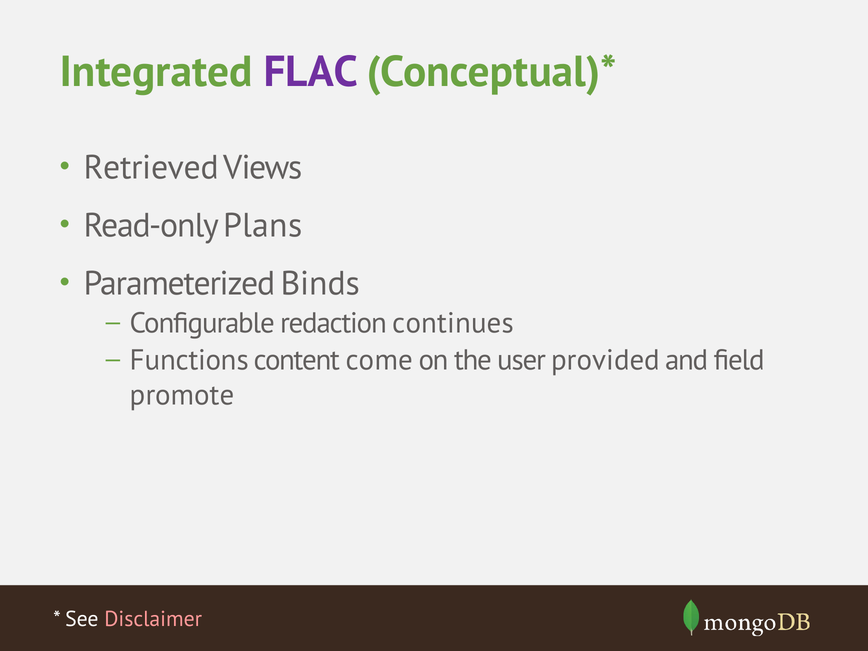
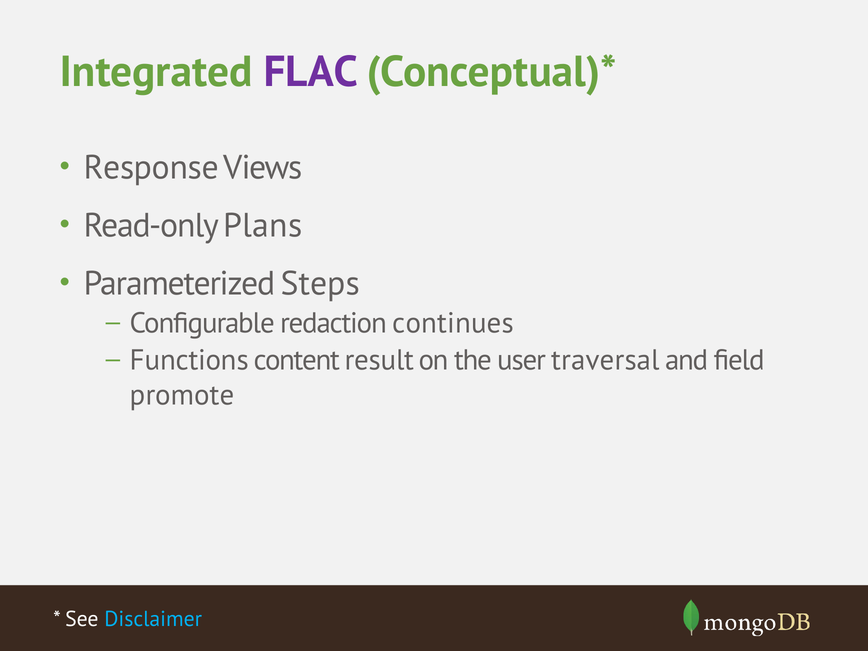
Retrieved: Retrieved -> Response (151, 168)
Binds: Binds -> Steps (320, 284)
come: come -> result (380, 360)
provided: provided -> traversal (606, 360)
Disclaimer colour: pink -> light blue (153, 619)
